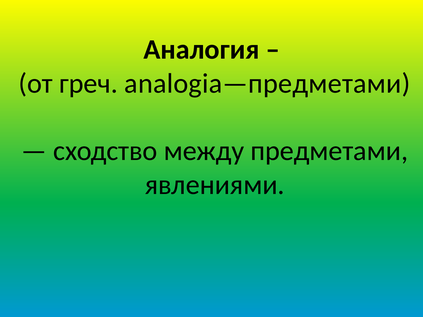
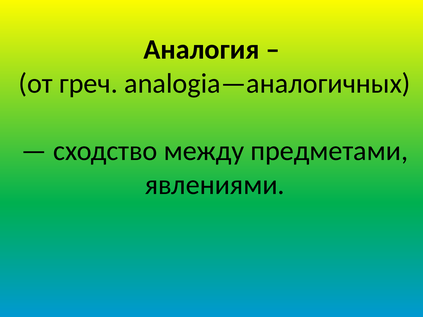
analogia—предметами: analogia—предметами -> analogia—аналогичных (267, 83)
